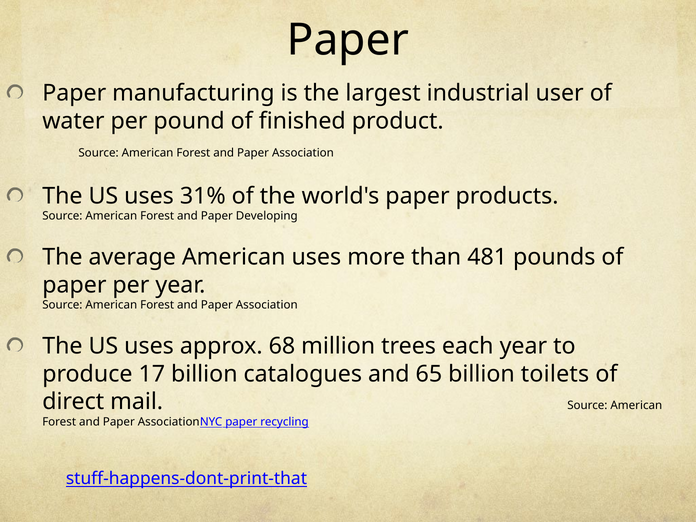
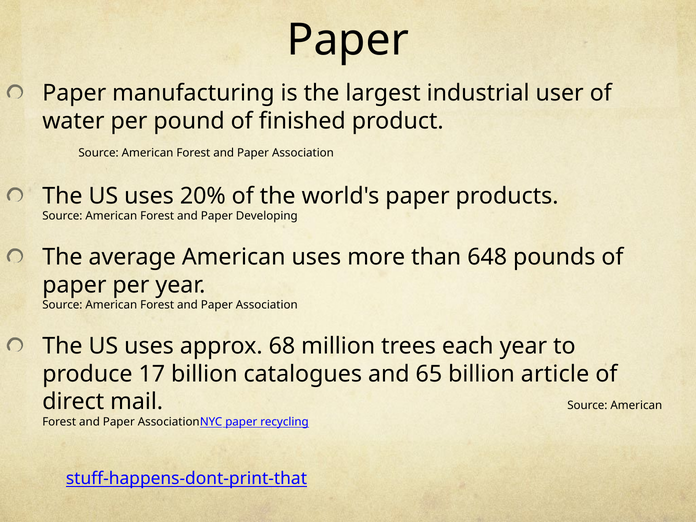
31%: 31% -> 20% (203, 196)
481: 481 -> 648 (487, 257)
toilets: toilets -> article (555, 374)
